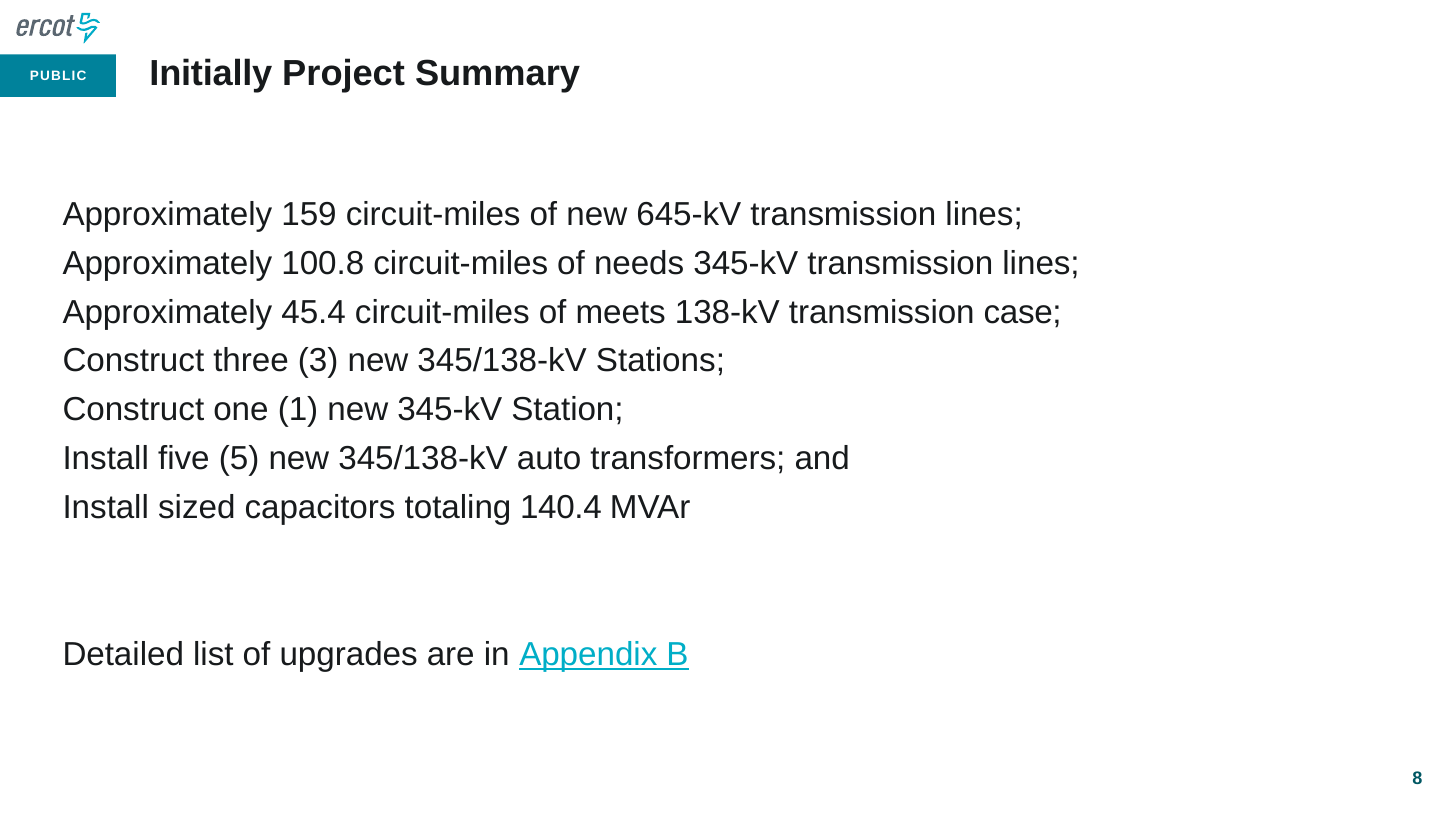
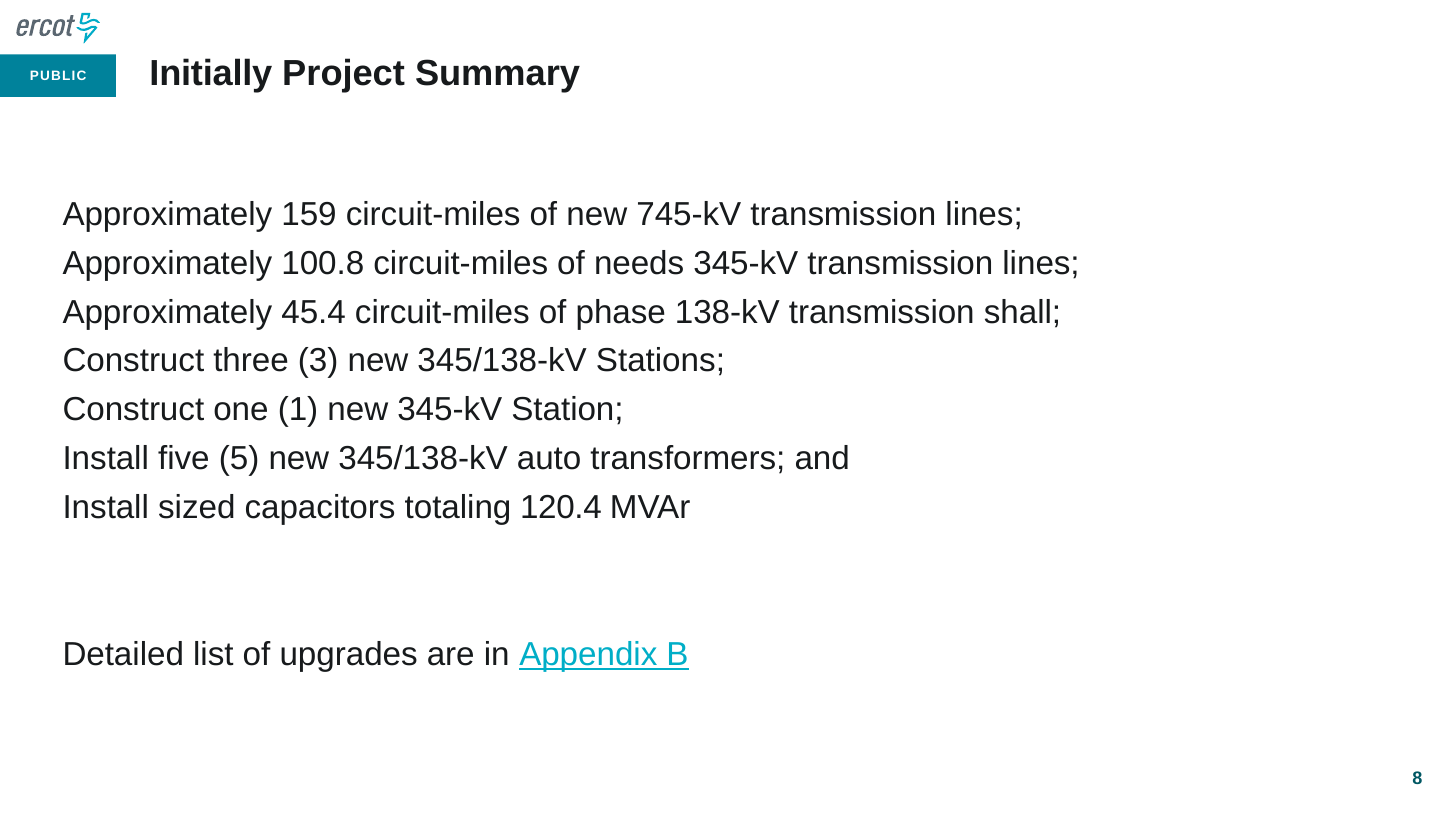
645-kV: 645-kV -> 745-kV (689, 214)
meets: meets -> phase (621, 312)
case: case -> shall (1023, 312)
140.4: 140.4 -> 120.4 (561, 508)
